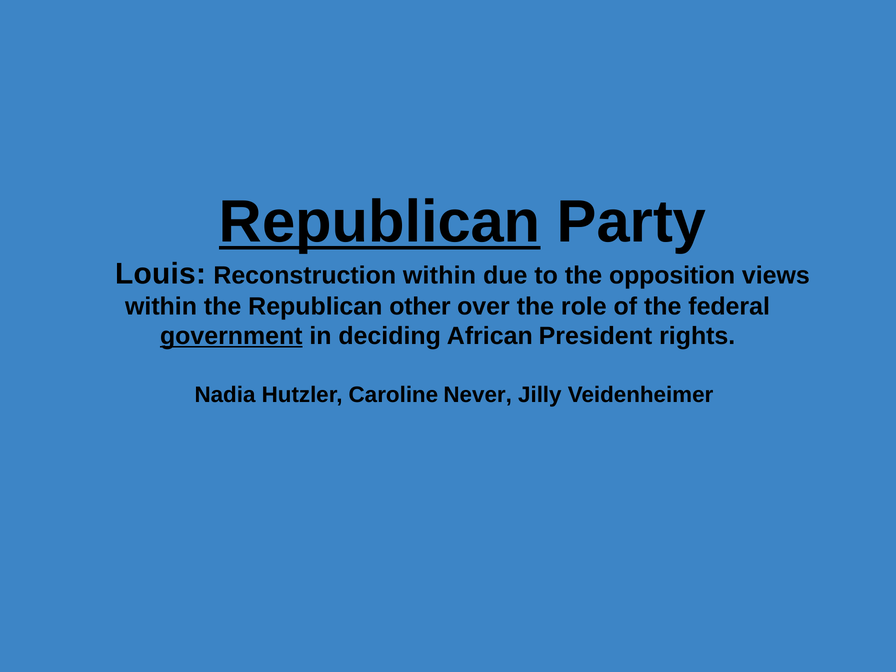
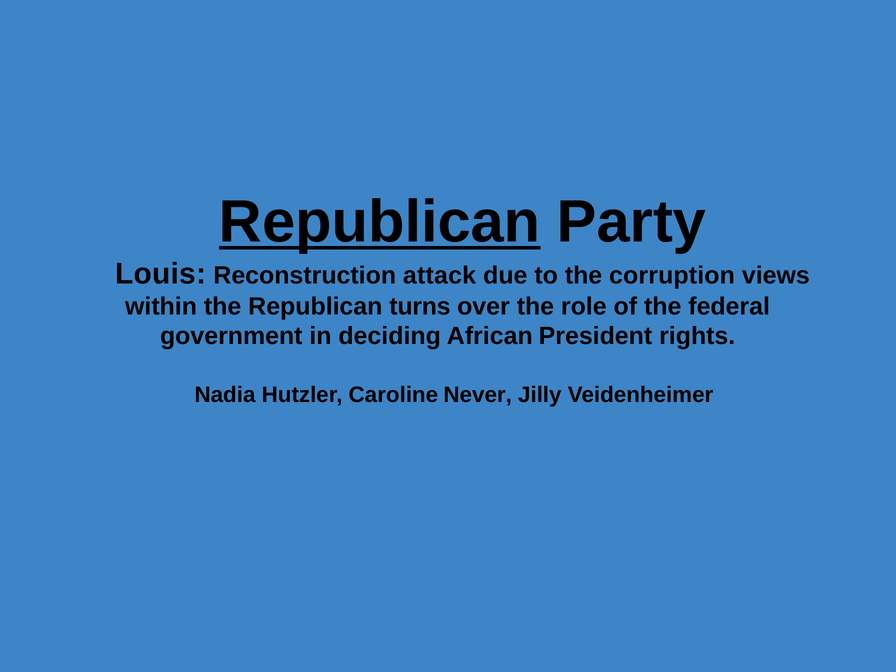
Reconstruction within: within -> attack (440, 275)
opposition: opposition -> corruption (672, 275)
other: other -> turns (420, 306)
government underline: present -> none (231, 336)
